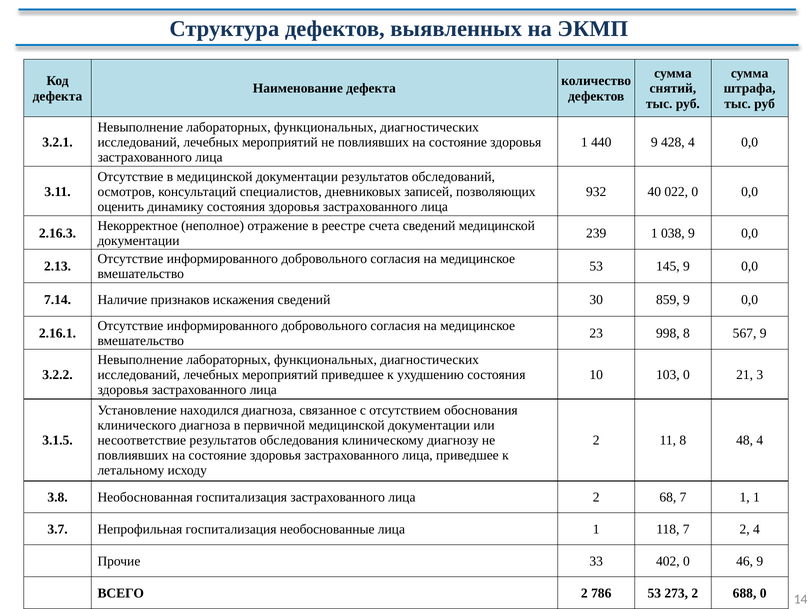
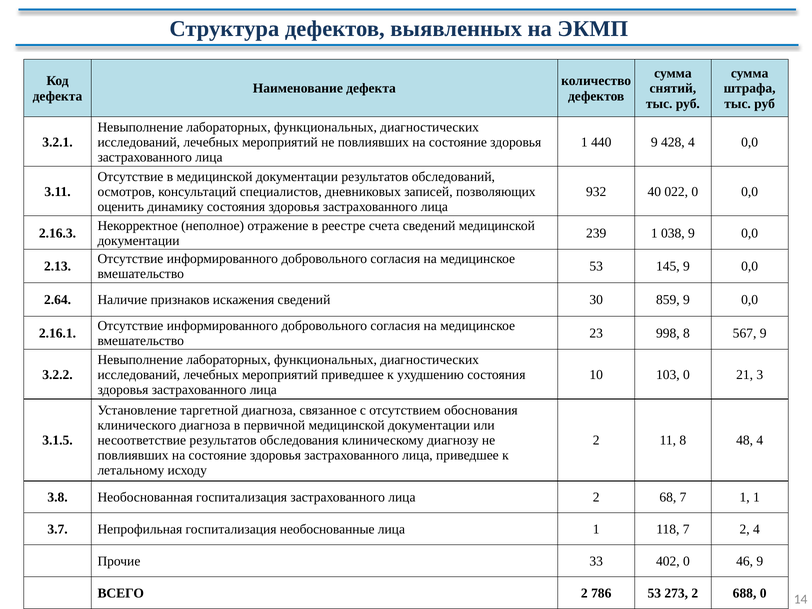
7.14: 7.14 -> 2.64 (58, 300)
находился: находился -> таргетной (209, 410)
